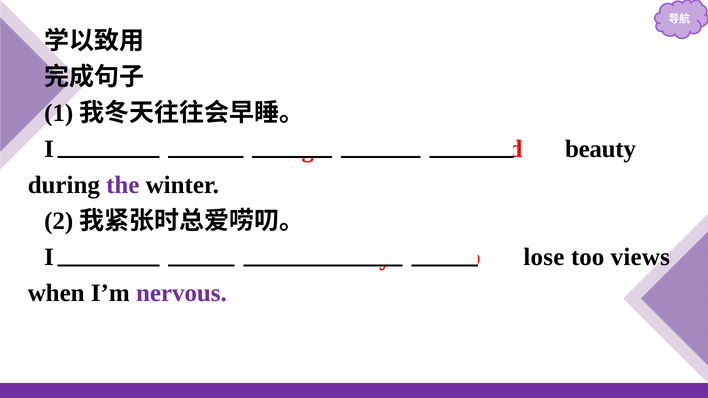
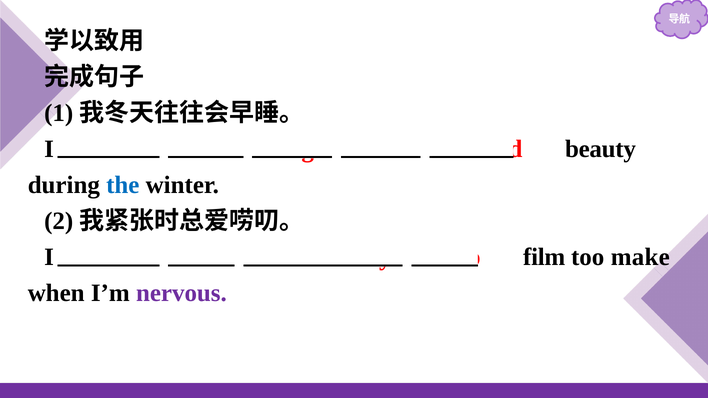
the colour: purple -> blue (123, 185)
lose: lose -> film (544, 257)
views: views -> make (640, 257)
